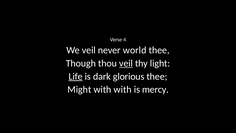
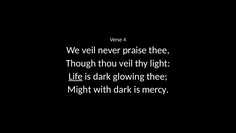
world: world -> praise (135, 50)
veil underline: present -> none (126, 63)
glorious: glorious -> glowing (129, 76)
with with: with -> dark (123, 89)
